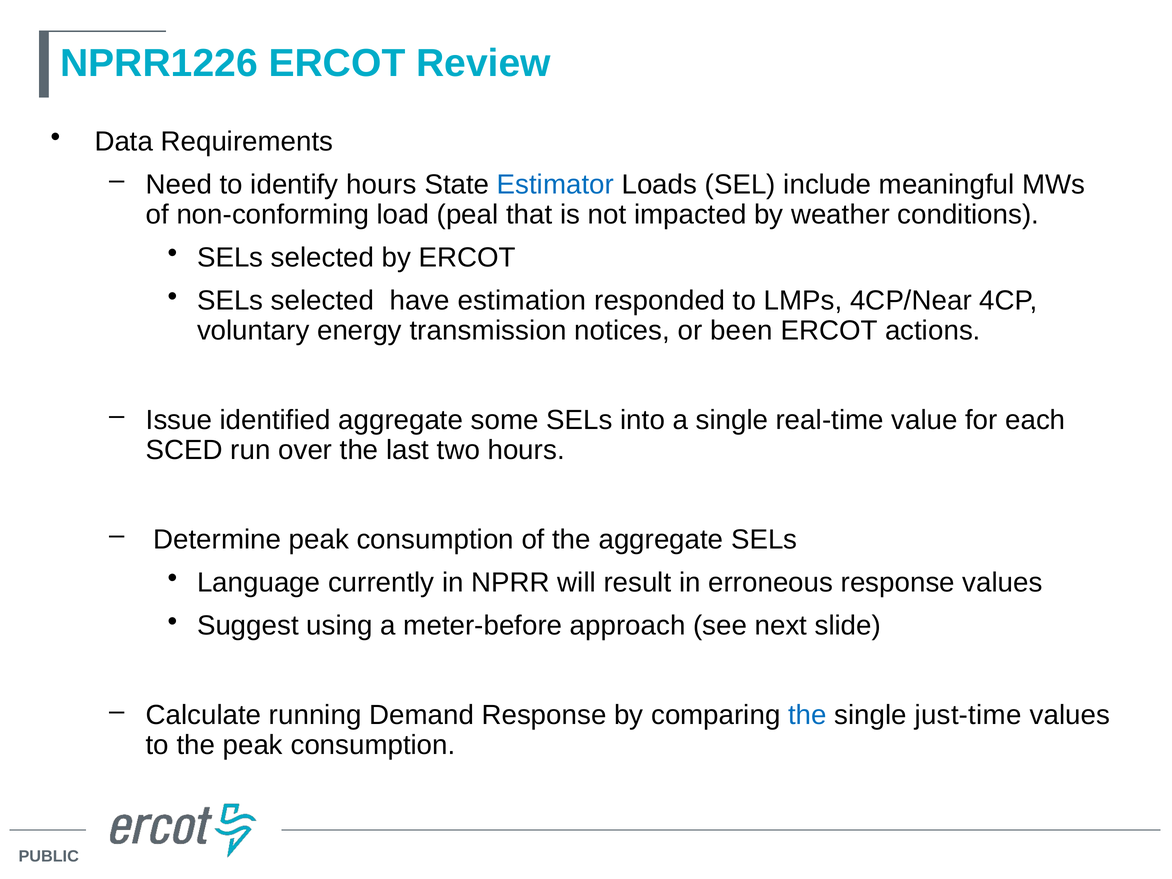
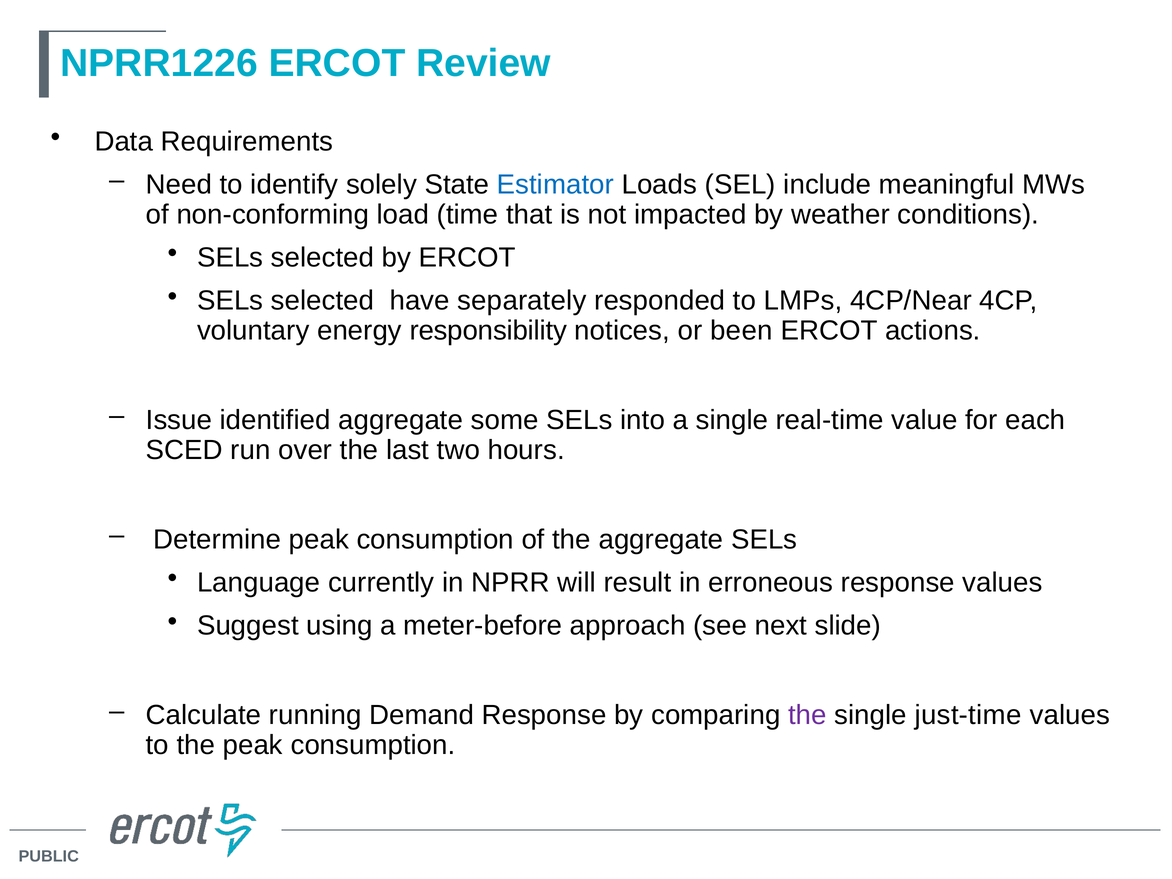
identify hours: hours -> solely (381, 185)
peal: peal -> time (468, 215)
estimation: estimation -> separately (522, 301)
transmission: transmission -> responsibility (488, 331)
the colour: blue -> purple (807, 715)
